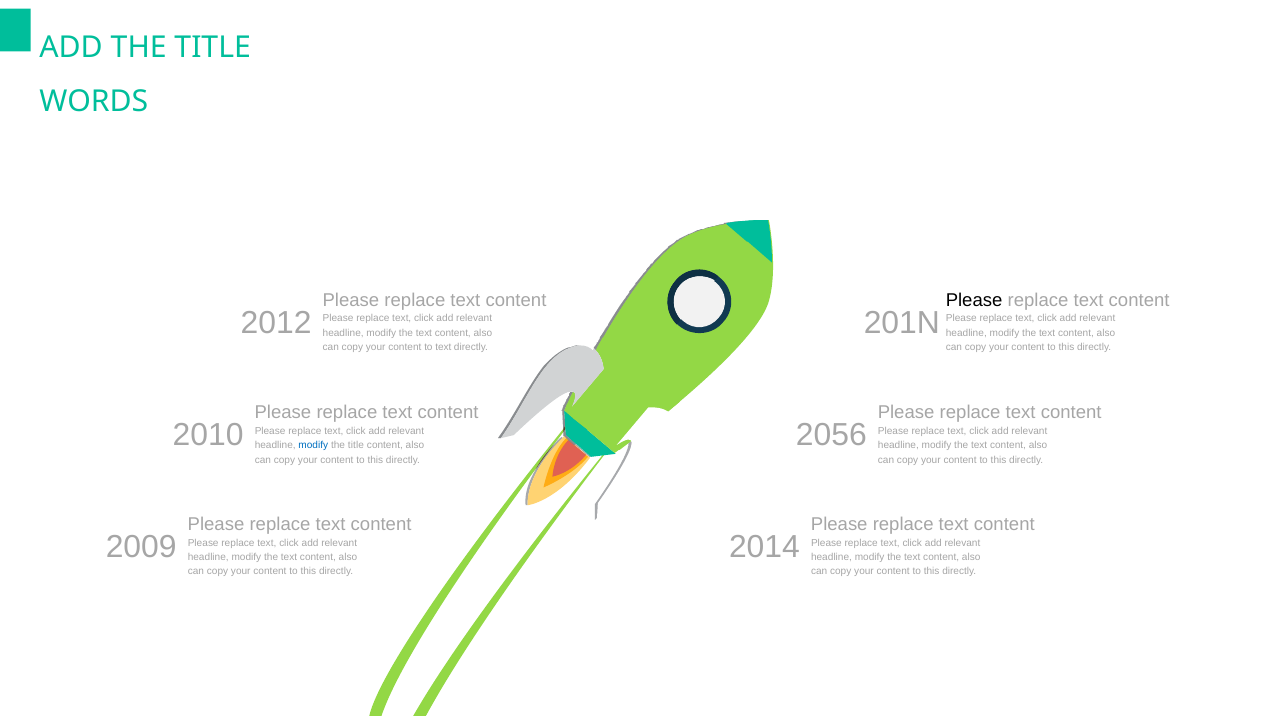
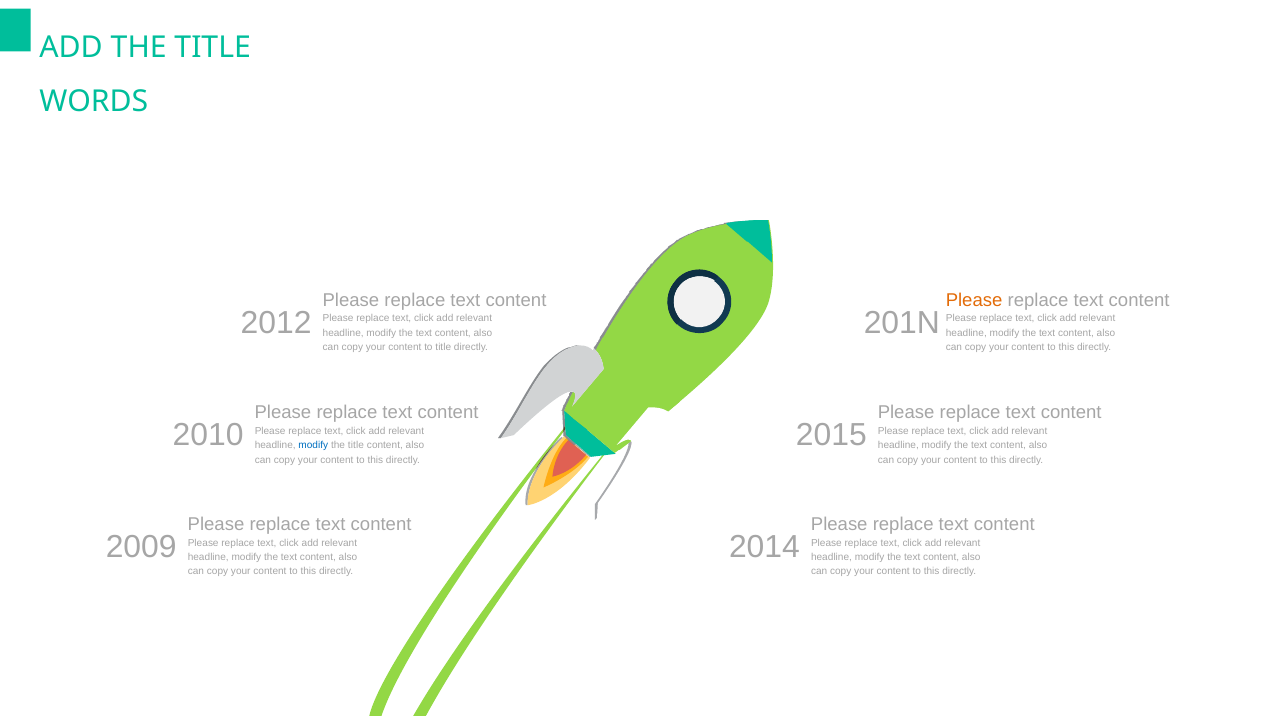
Please colour: black -> orange (974, 300)
to text: text -> title (443, 348)
2056: 2056 -> 2015 (831, 436)
